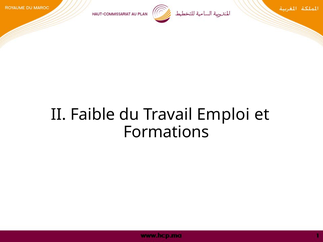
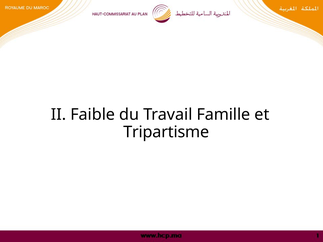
Emploi: Emploi -> Famille (223, 115)
Formations: Formations -> Tripartisme (166, 132)
